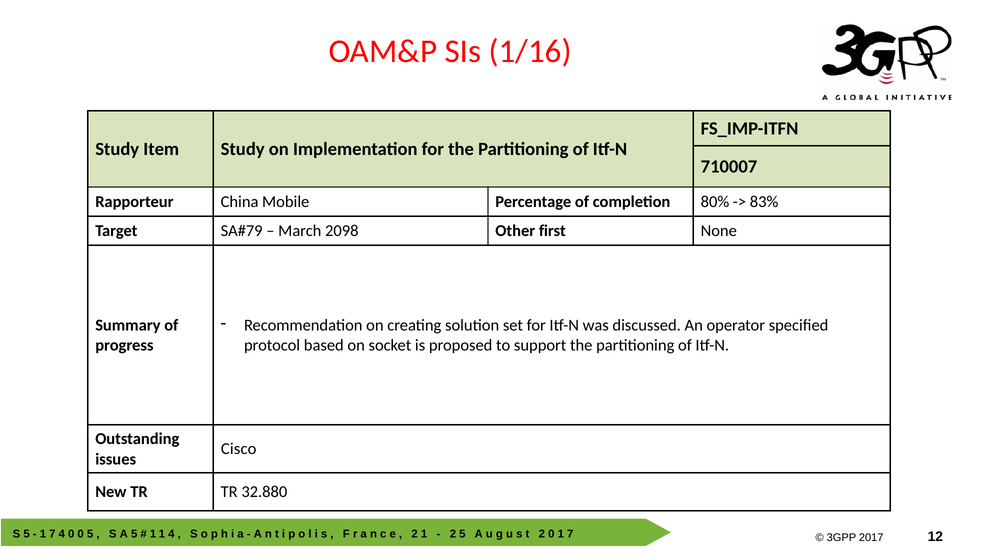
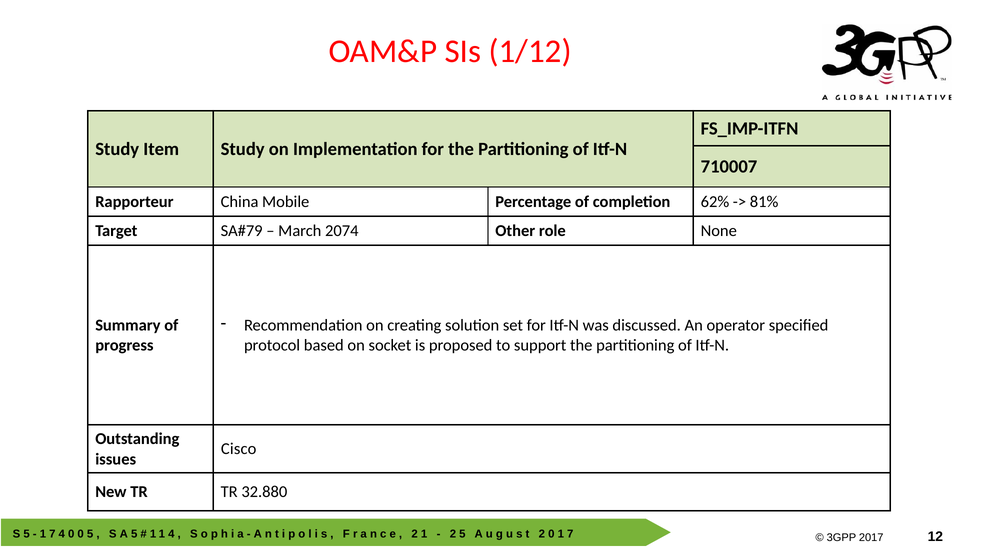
1/16: 1/16 -> 1/12 (530, 51)
80%: 80% -> 62% (715, 202)
83%: 83% -> 81% (764, 202)
2098: 2098 -> 2074 (342, 231)
first: first -> role (552, 231)
